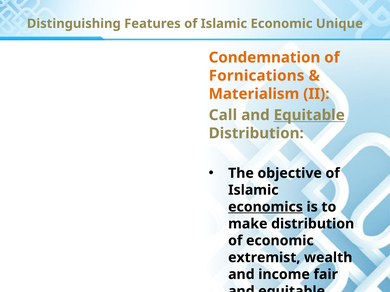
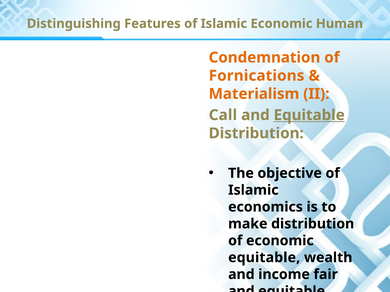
Unique: Unique -> Human (339, 24)
economics underline: present -> none (265, 207)
extremist: extremist -> equitable (264, 258)
